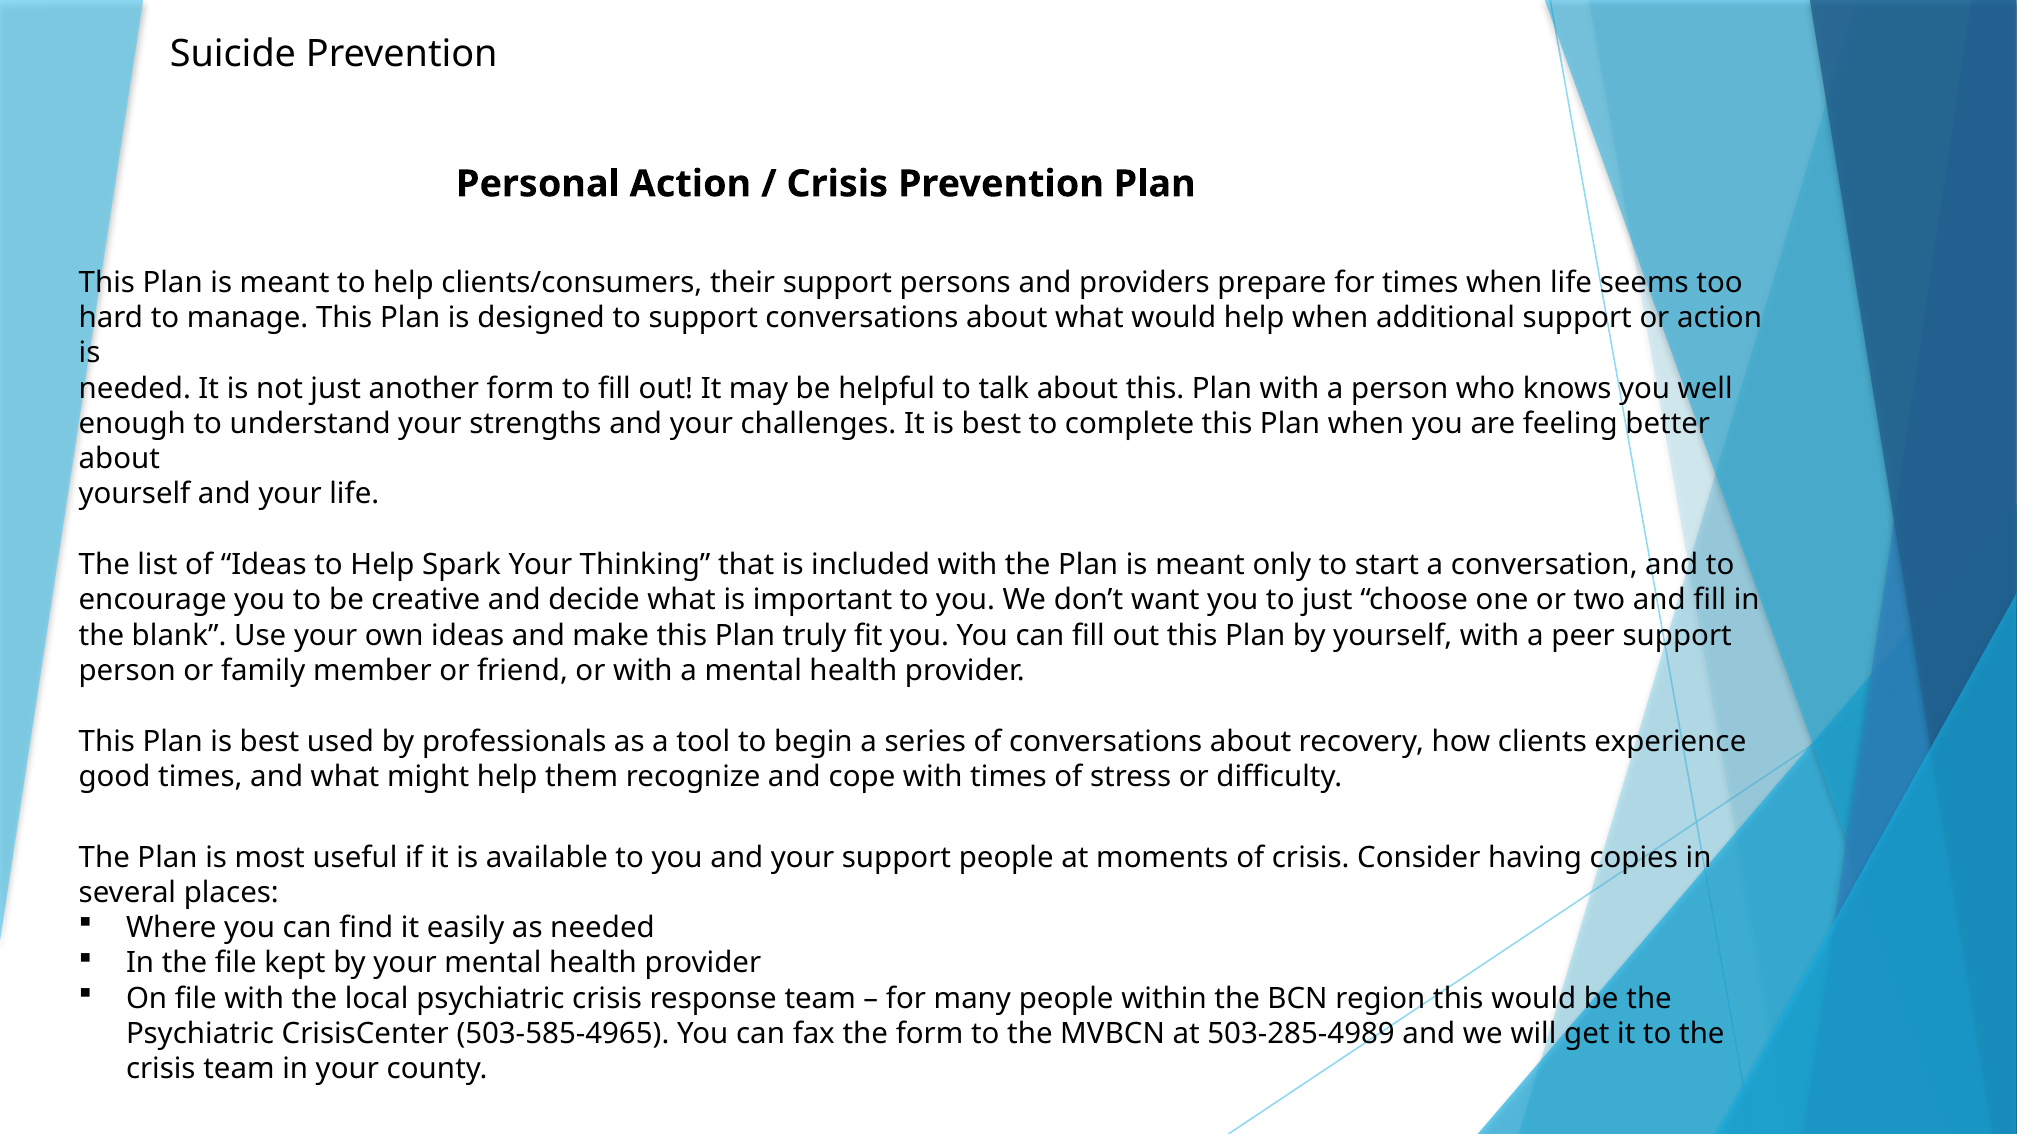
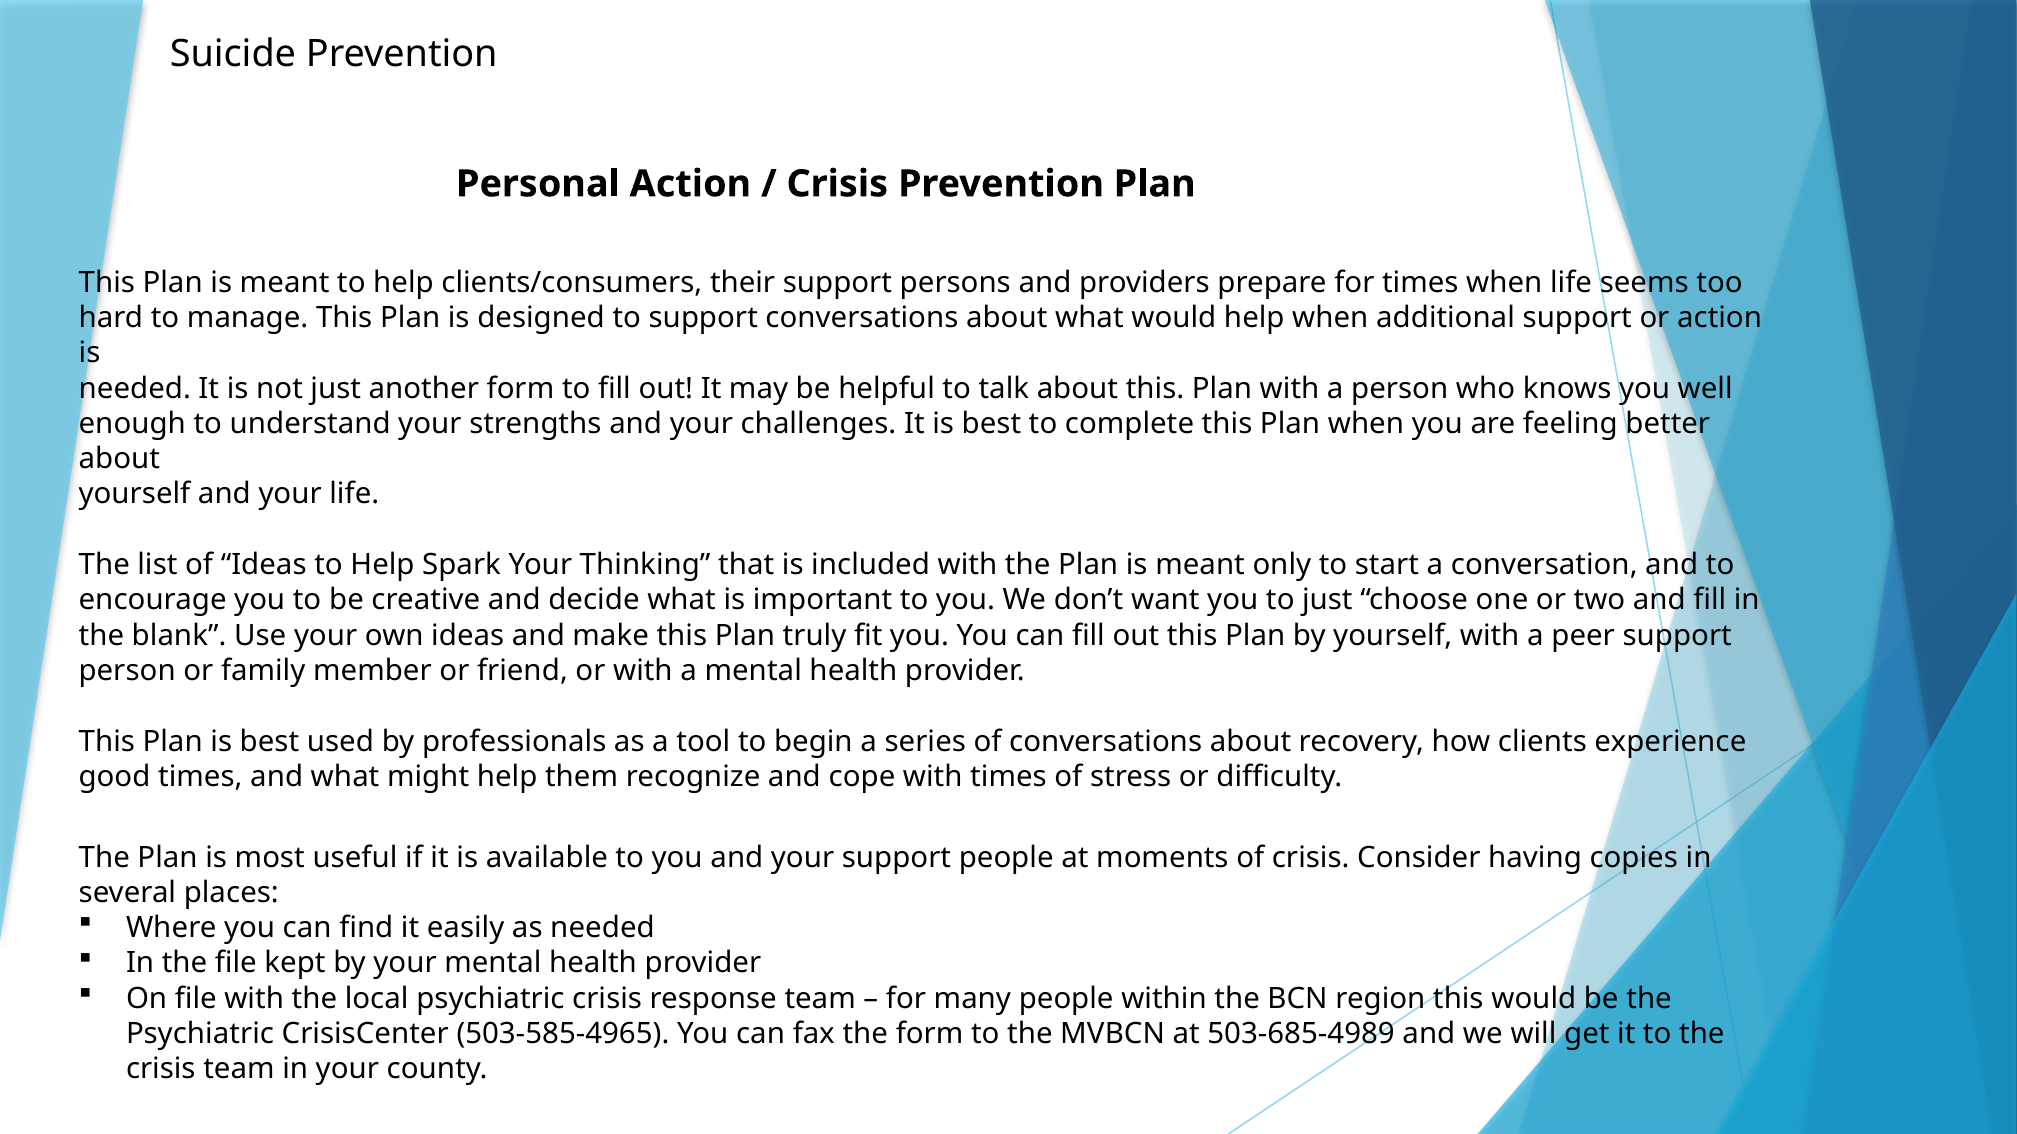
503-285-4989: 503-285-4989 -> 503-685-4989 (1301, 1034)
